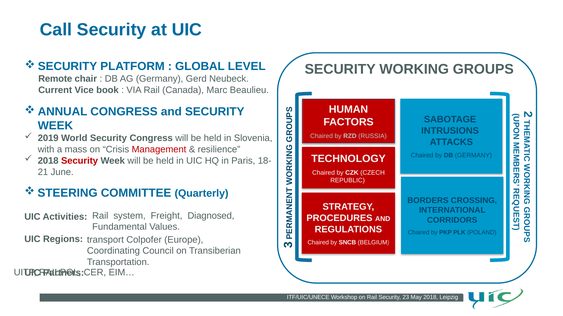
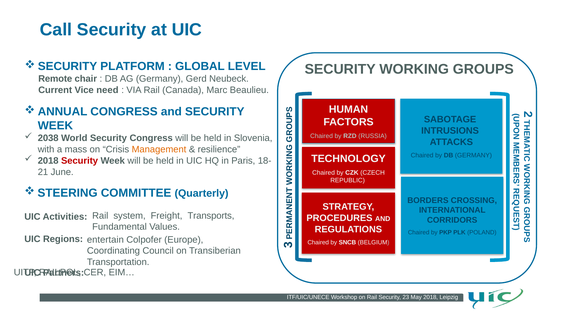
book: book -> need (107, 90)
2019: 2019 -> 2038 (48, 139)
Management colour: red -> orange (159, 150)
Diagnosed: Diagnosed -> Transports (211, 216)
transport: transport -> entertain (105, 240)
